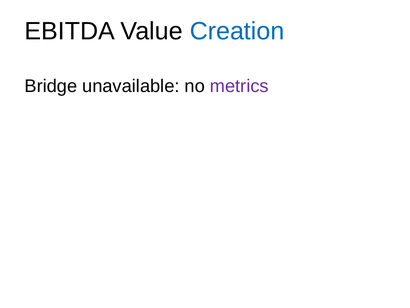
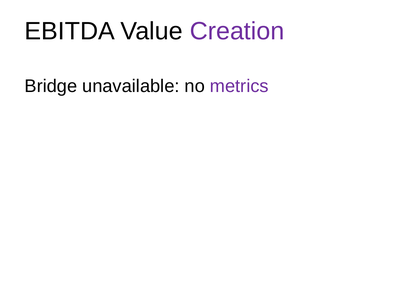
Creation colour: blue -> purple (237, 31)
